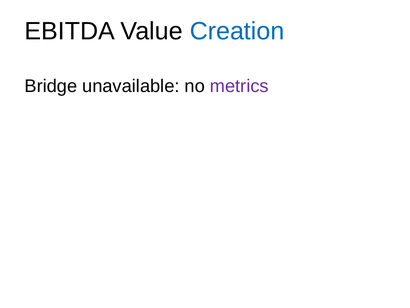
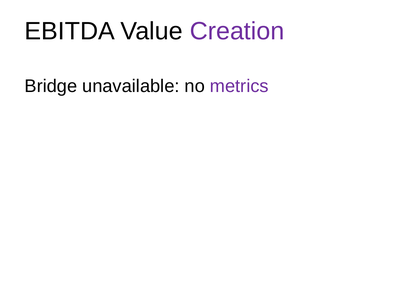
Creation colour: blue -> purple (237, 31)
